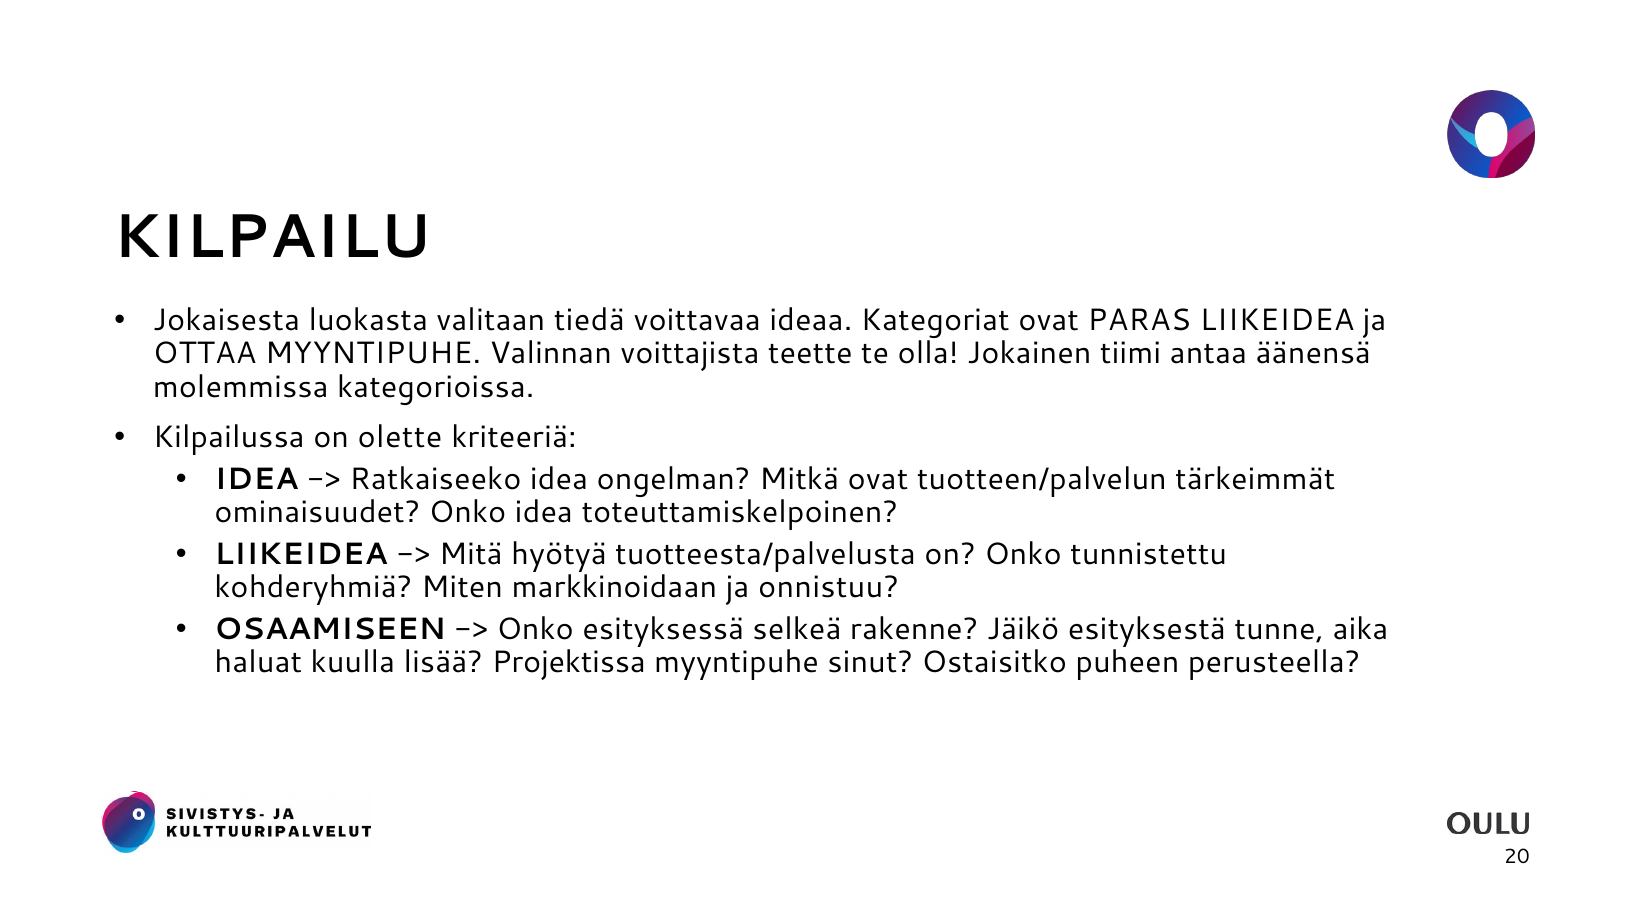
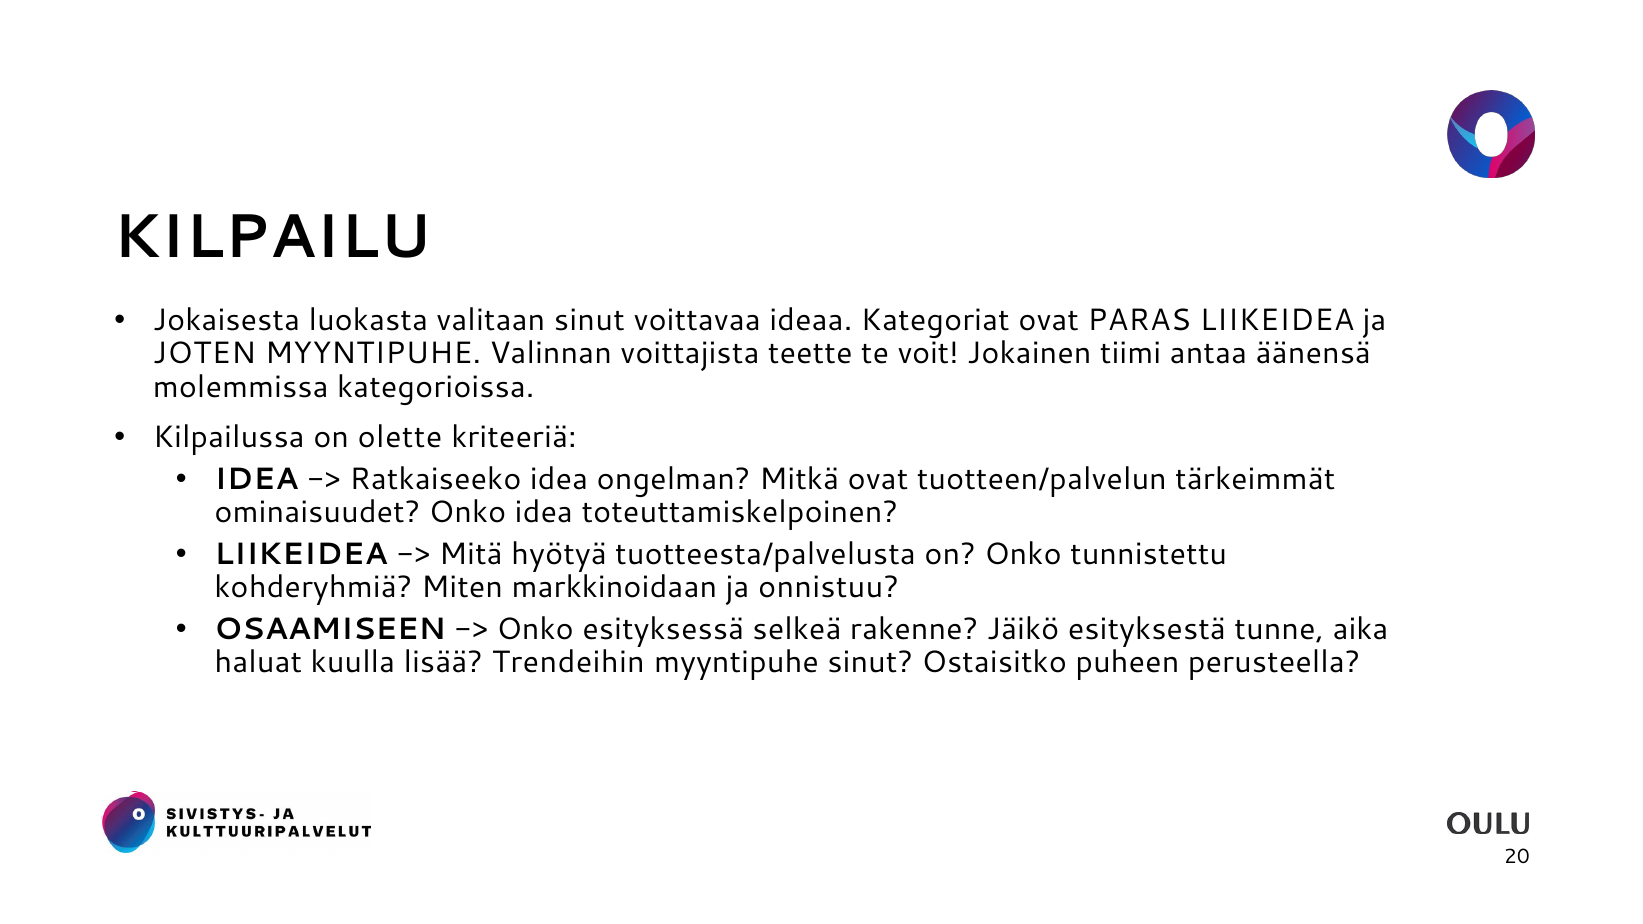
valitaan tiedä: tiedä -> sinut (589, 321)
OTTAA: OTTAA -> JOTEN (205, 354)
olla: olla -> voit (928, 354)
Projektissa: Projektissa -> Trendeihin (568, 663)
